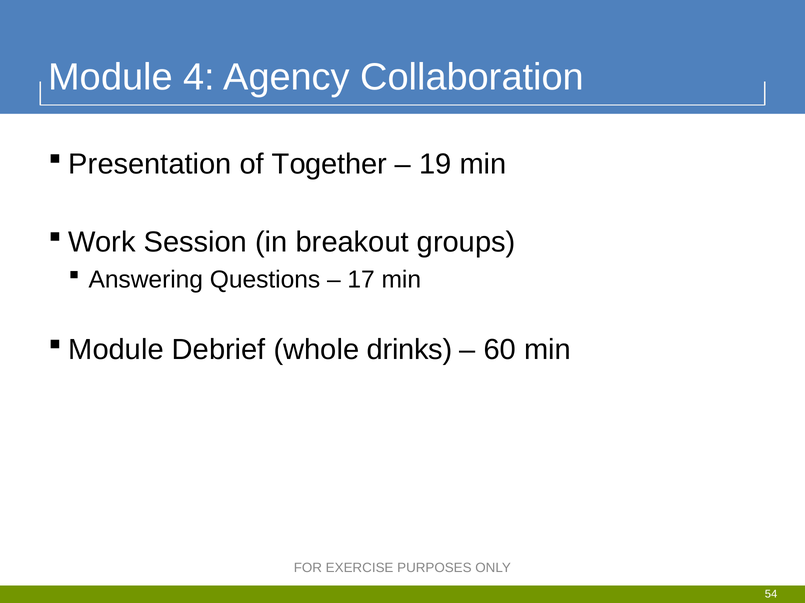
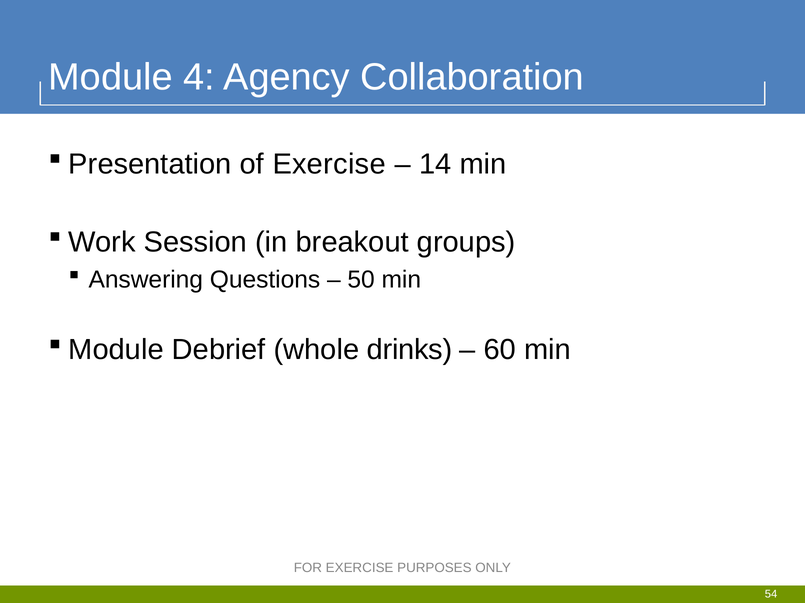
of Together: Together -> Exercise (329, 164)
19: 19 -> 14 (435, 164)
17: 17 -> 50 (361, 280)
